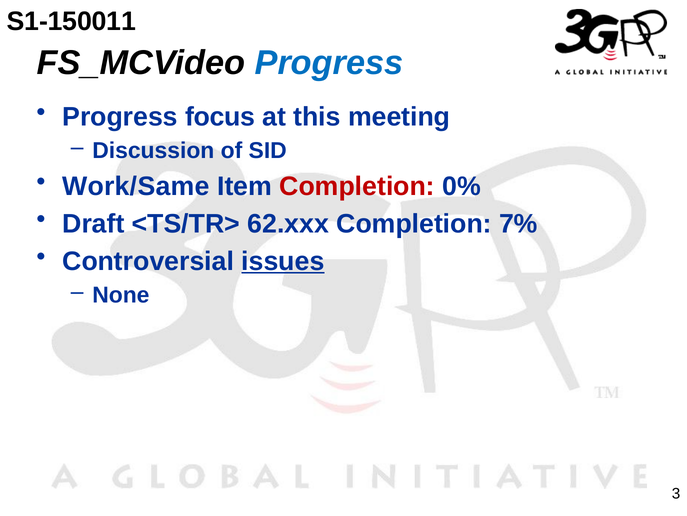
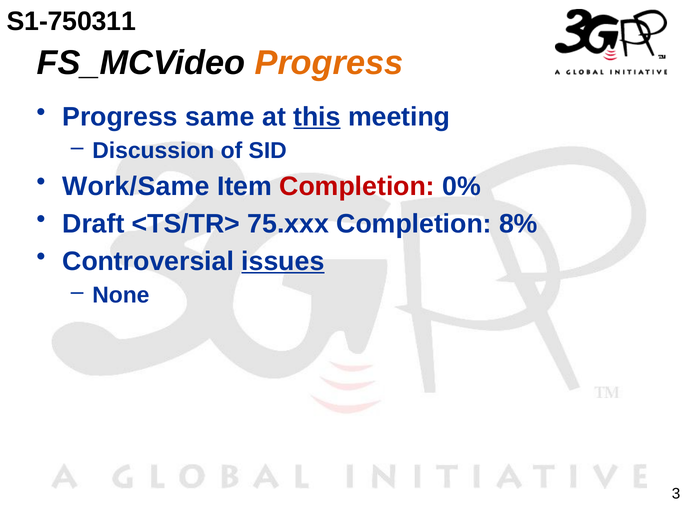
S1-150011: S1-150011 -> S1-750311 (71, 21)
Progress colour: blue -> orange (329, 63)
focus: focus -> same (220, 117)
this underline: none -> present (317, 117)
62.xxx: 62.xxx -> 75.xxx (288, 223)
7%: 7% -> 8% (518, 223)
